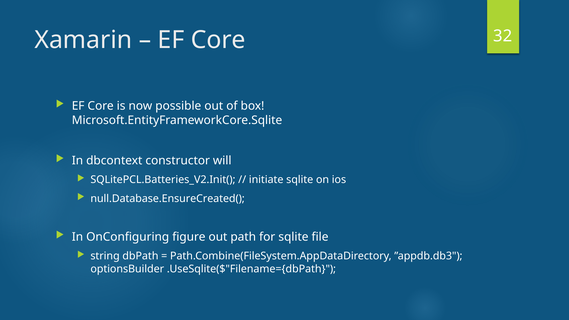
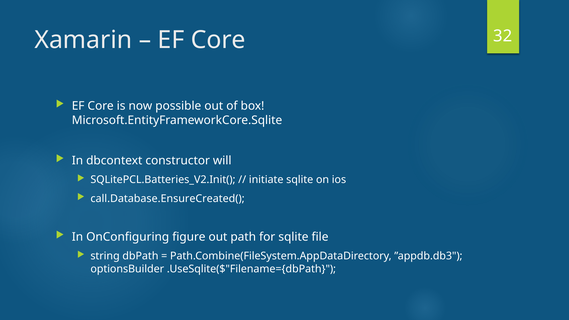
null.Database.EnsureCreated(: null.Database.EnsureCreated( -> call.Database.EnsureCreated( (168, 199)
